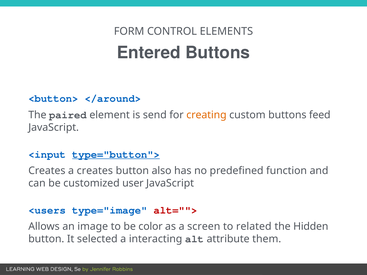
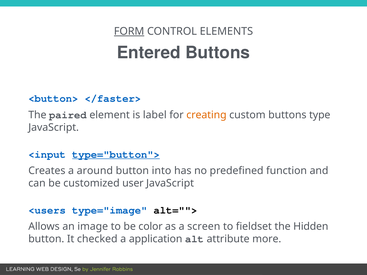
FORM underline: none -> present (129, 31)
</around>: </around> -> </faster> (113, 99)
send: send -> label (155, 115)
feed: feed -> type (320, 115)
a creates: creates -> around (95, 171)
also: also -> into (161, 171)
alt=""> colour: red -> black (176, 210)
related: related -> fieldset (254, 227)
selected: selected -> checked (97, 239)
interacting: interacting -> application (156, 239)
them: them -> more (267, 239)
